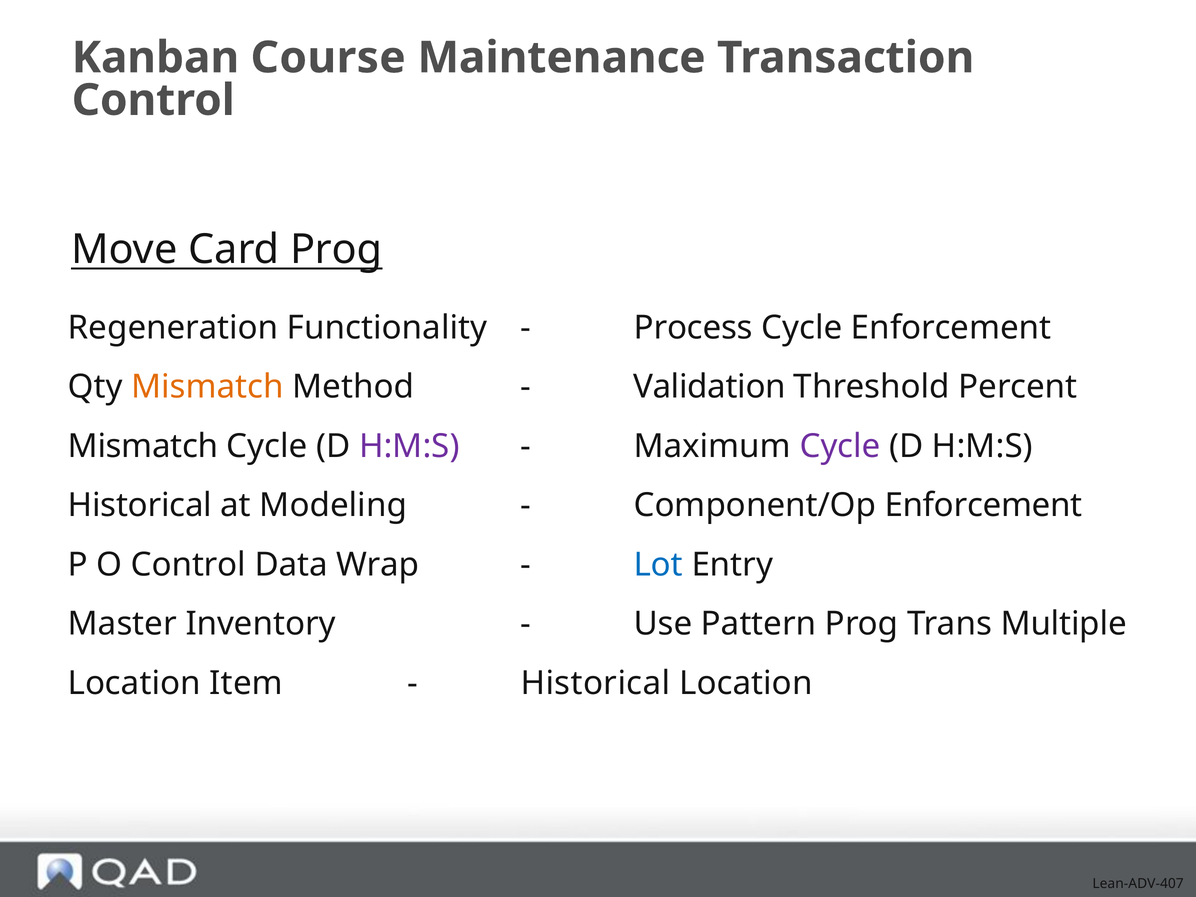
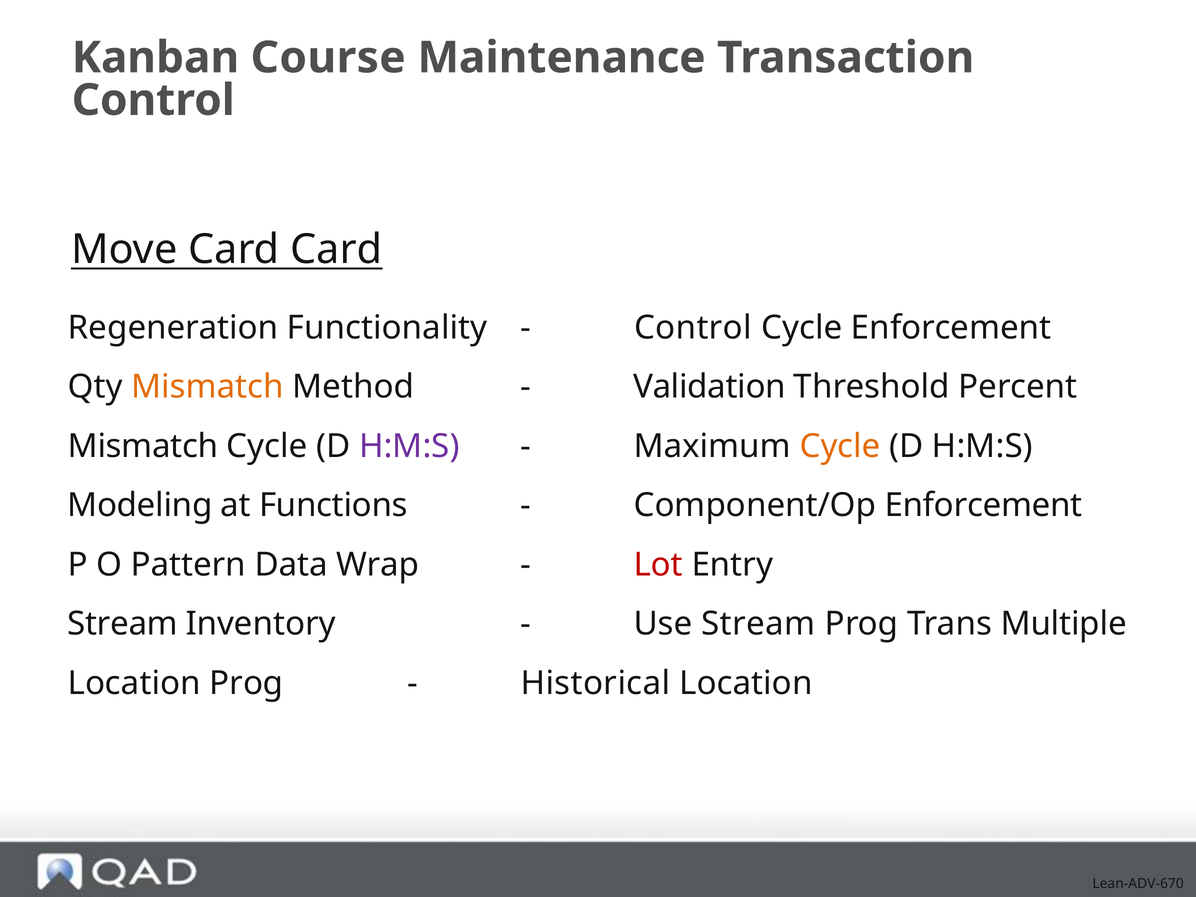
Card Prog: Prog -> Card (336, 250)
Process: Process -> Control (693, 328)
Cycle colour: purple -> orange (840, 446)
Historical: Historical -> Modeling (140, 505)
Modeling: Modeling -> Functions (333, 505)
O Control: Control -> Pattern (188, 565)
Lot colour: blue -> red (658, 565)
Master: Master -> Stream (123, 624)
Use Pattern: Pattern -> Stream (758, 624)
Location Item: Item -> Prog (246, 683)
Lean-ADV-407: Lean-ADV-407 -> Lean-ADV-670 (1138, 884)
